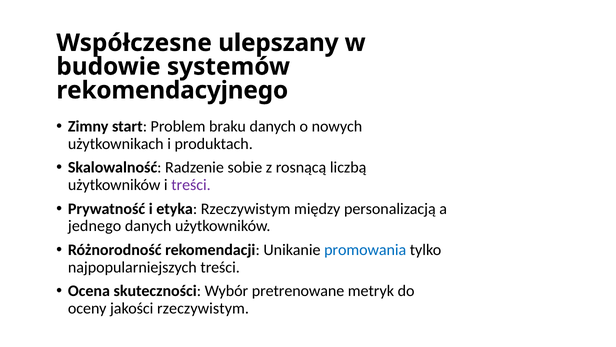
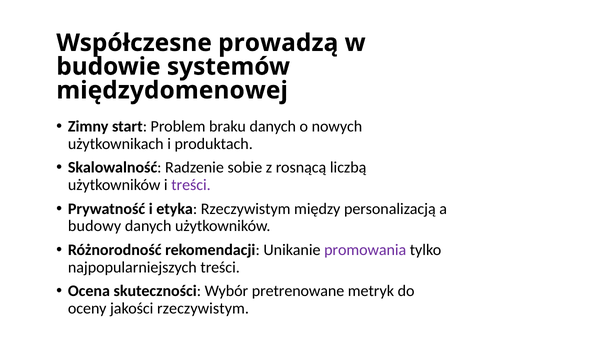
ulepszany: ulepszany -> prowadzą (278, 43)
rekomendacyjnego: rekomendacyjnego -> międzydomenowej (172, 90)
jednego: jednego -> budowy (95, 226)
promowania colour: blue -> purple (365, 250)
